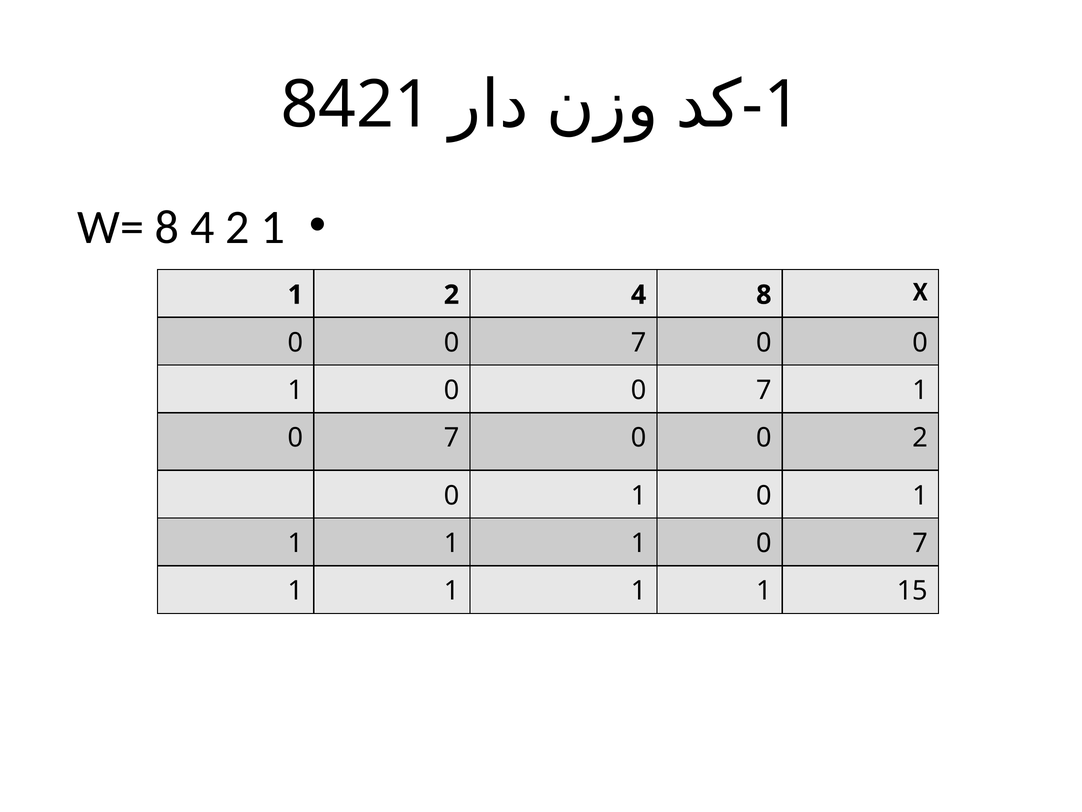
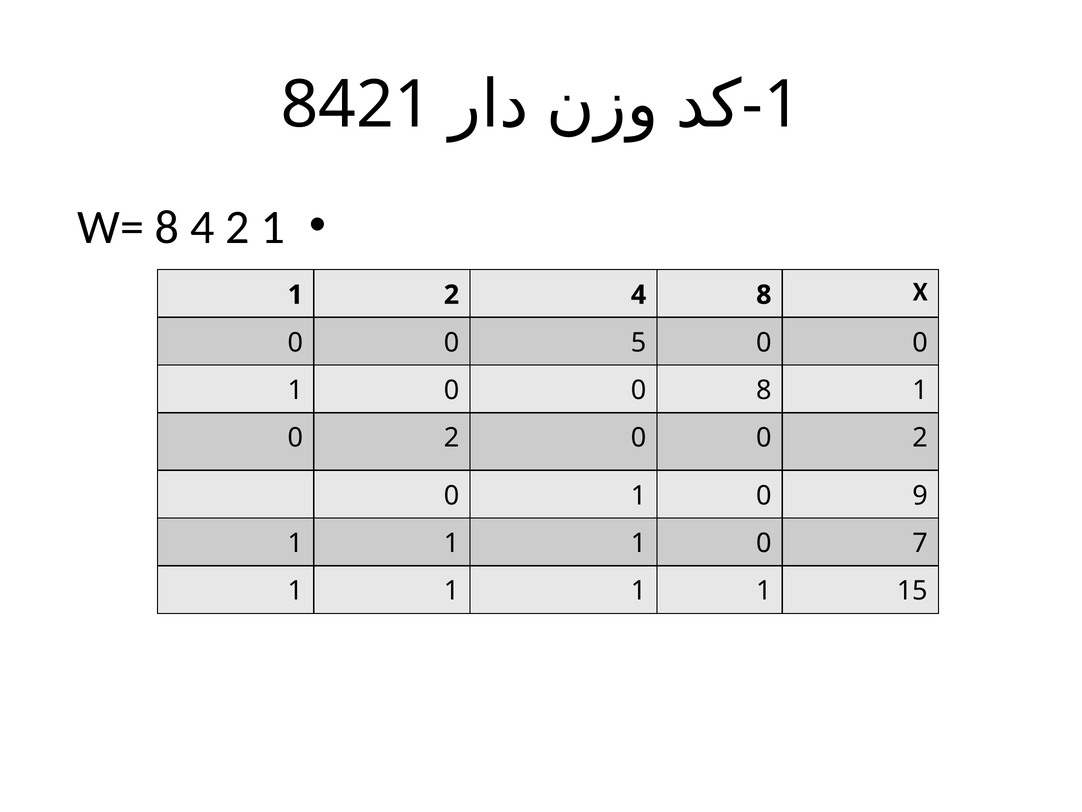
7: 7 -> 5 (639, 342)
1 0 0 7: 7 -> 8 (764, 390)
7: 7 -> 2 (452, 438)
1 0 1: 1 -> 9 (920, 495)
